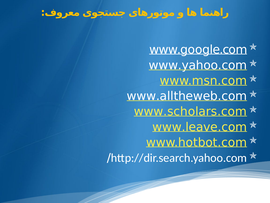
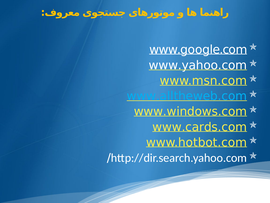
www.alltheweb.com colour: white -> light blue (187, 96)
www.scholars.com: www.scholars.com -> www.windows.com (190, 111)
www.leave.com: www.leave.com -> www.cards.com (200, 127)
